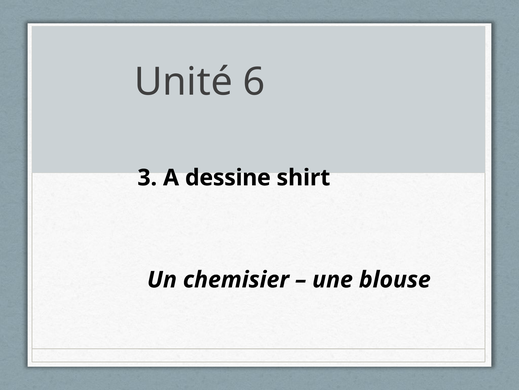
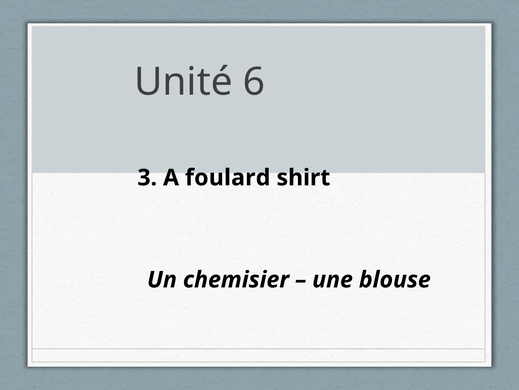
dessine: dessine -> foulard (228, 177)
